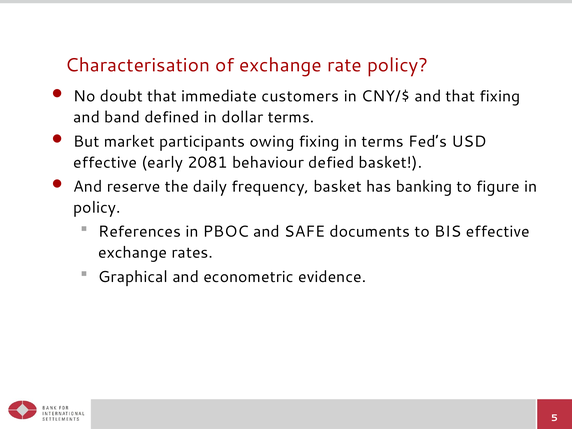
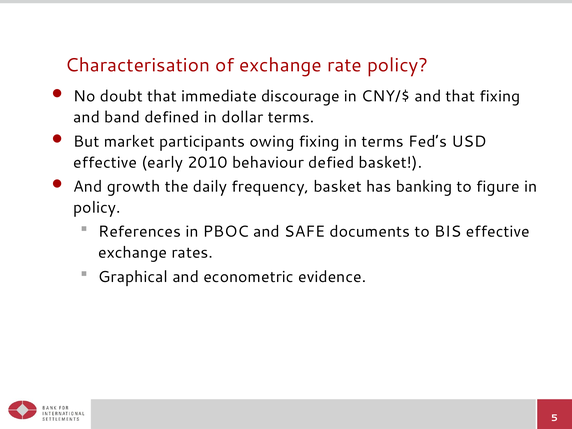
customers: customers -> discourage (300, 96)
2081: 2081 -> 2010 (208, 162)
reserve: reserve -> growth (133, 187)
